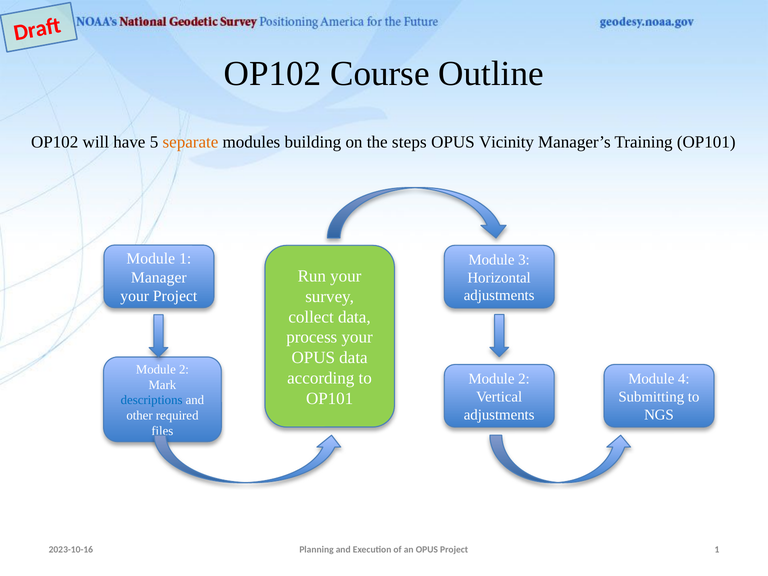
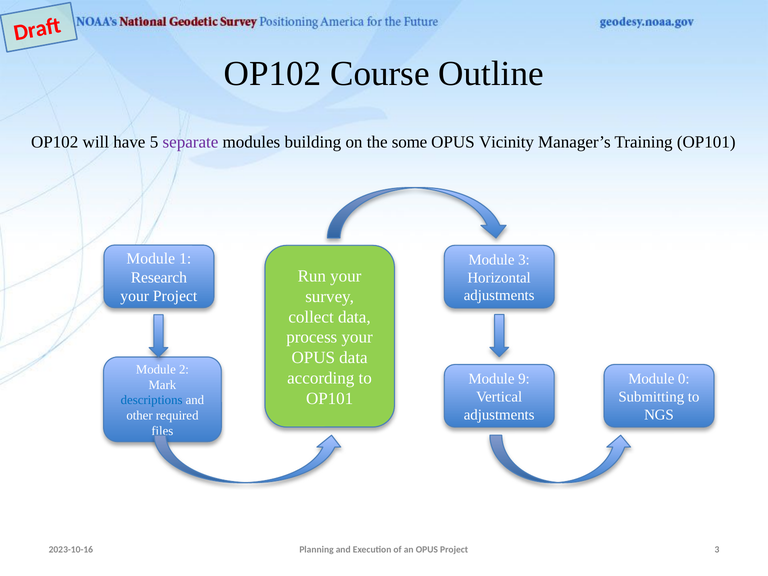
separate colour: orange -> purple (190, 142)
steps: steps -> some (410, 142)
Manager: Manager -> Research (159, 277)
4: 4 -> 0 (684, 379)
2: 2 -> 9 (524, 379)
Project 1: 1 -> 3 (717, 550)
